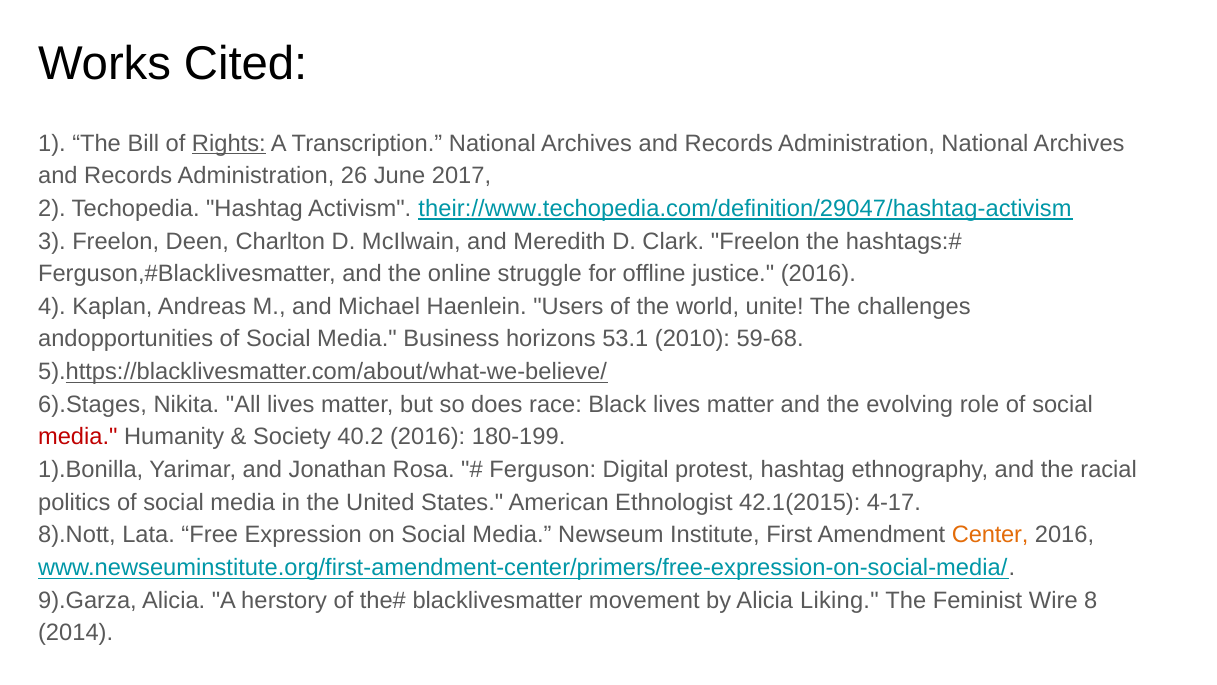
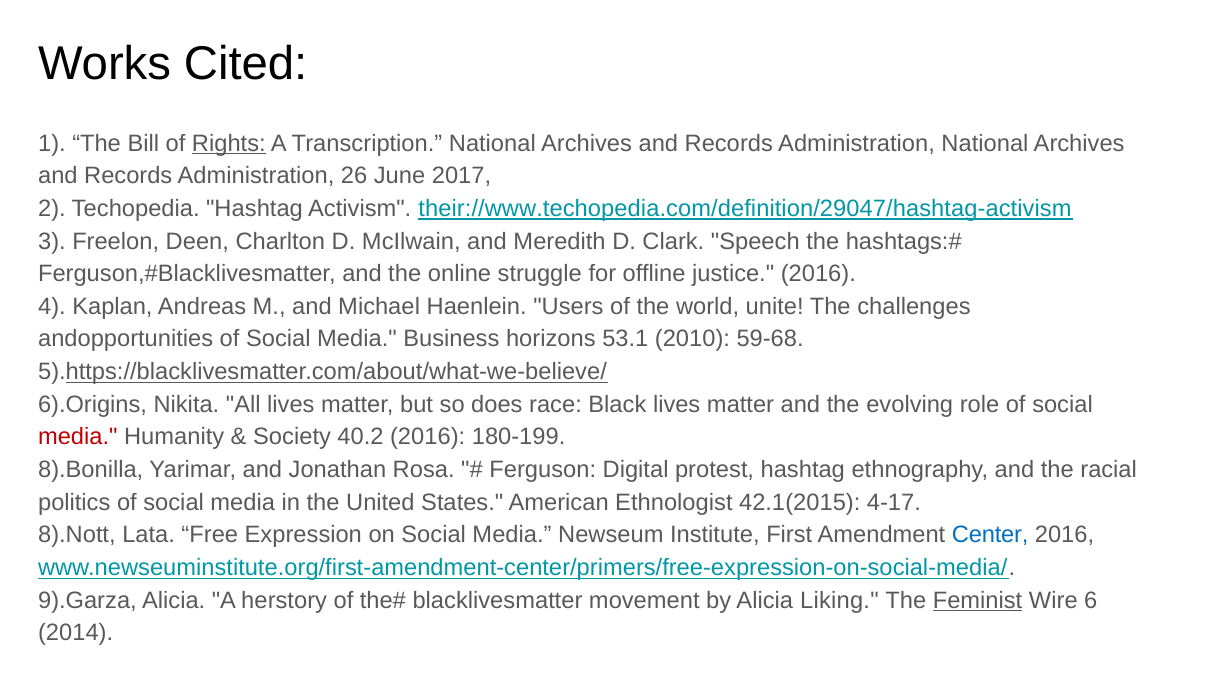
Clark Freelon: Freelon -> Speech (755, 241)
6).Stages: 6).Stages -> 6).Origins (93, 404)
1).Bonilla: 1).Bonilla -> 8).Bonilla (91, 469)
Center colour: orange -> blue (990, 535)
Feminist underline: none -> present (978, 600)
8: 8 -> 6 (1091, 600)
